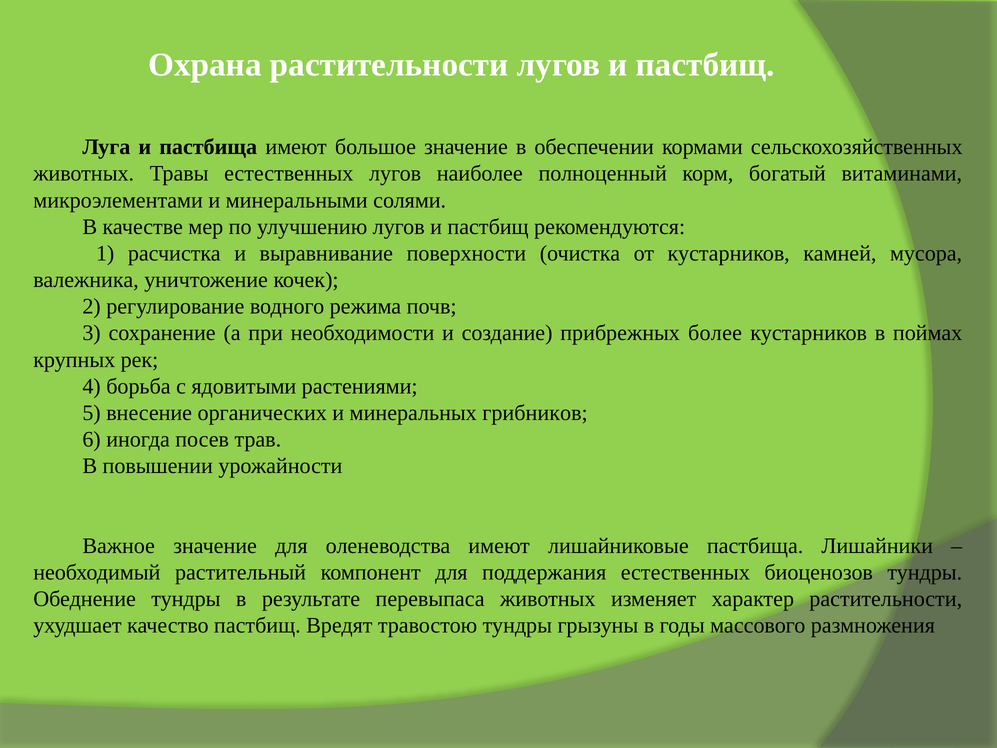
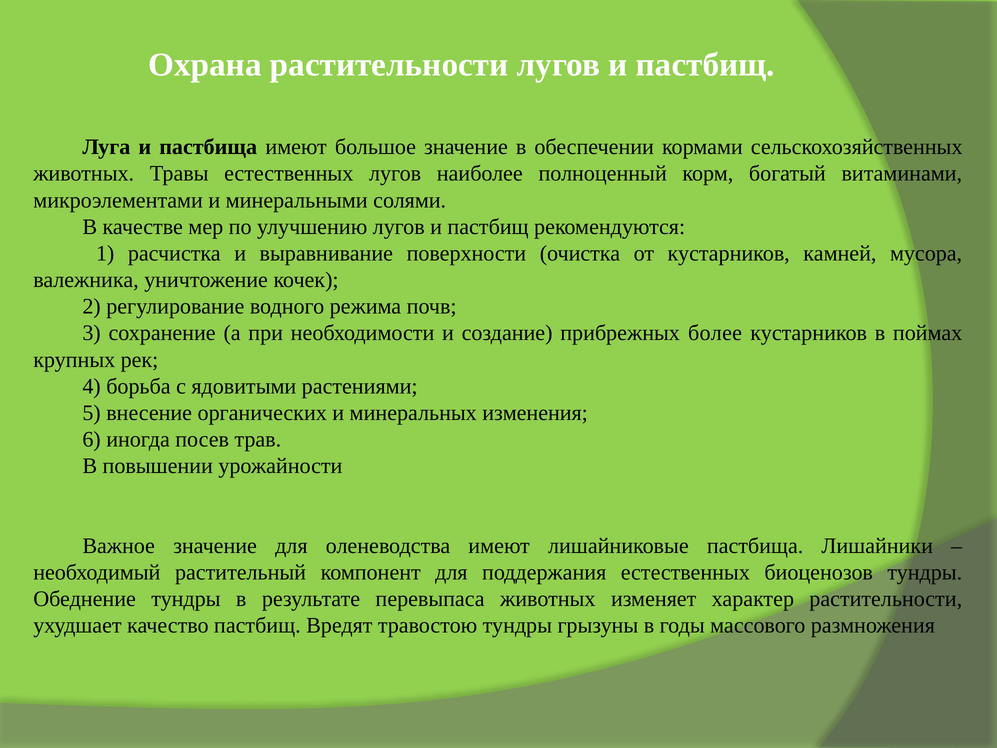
грибников: грибников -> изменения (535, 413)
